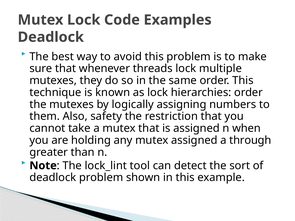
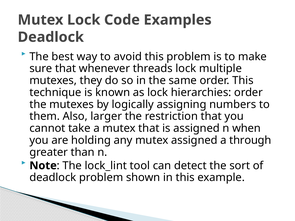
safety: safety -> larger (106, 116)
